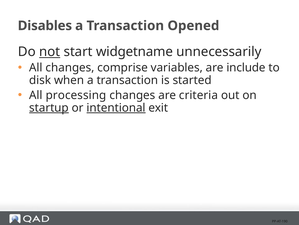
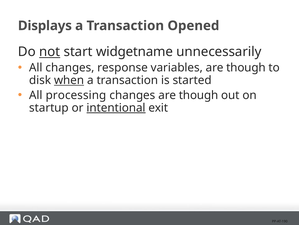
Disables: Disables -> Displays (45, 26)
comprise: comprise -> response (123, 67)
variables are include: include -> though (246, 67)
when underline: none -> present (69, 80)
changes are criteria: criteria -> though (199, 95)
startup underline: present -> none (49, 107)
